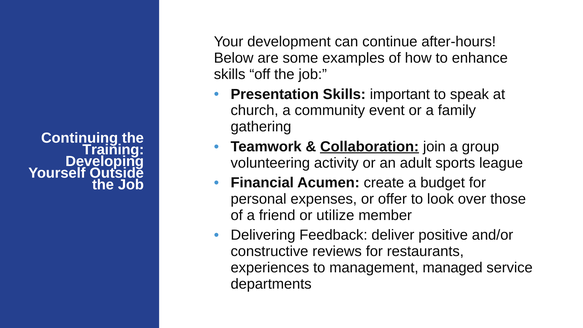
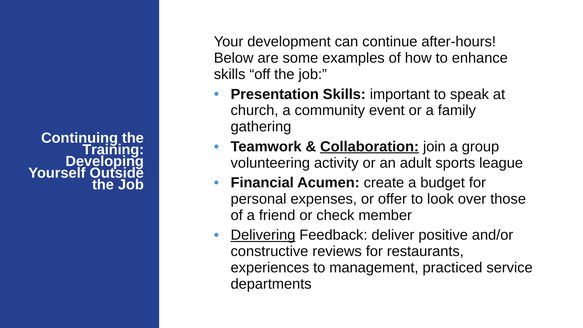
utilize: utilize -> check (335, 215)
Delivering underline: none -> present (263, 235)
managed: managed -> practiced (452, 268)
